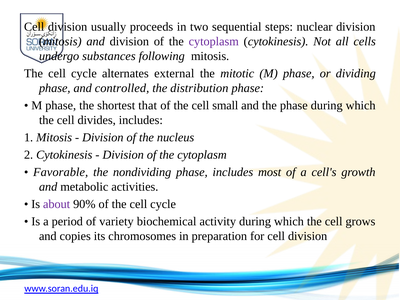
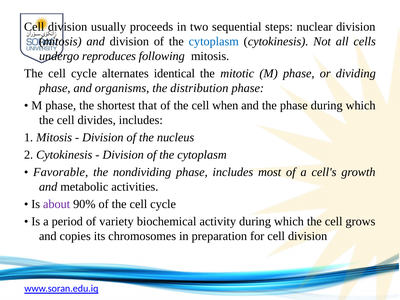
cytoplasm colour: purple -> blue (214, 42)
substances: substances -> reproduces (109, 56)
external: external -> identical (174, 73)
controlled: controlled -> organisms (122, 88)
small: small -> when (225, 105)
